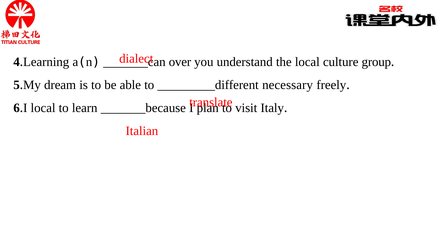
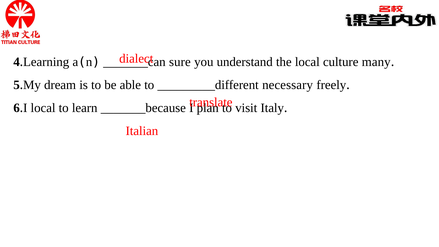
over: over -> sure (180, 62)
group: group -> many (376, 62)
